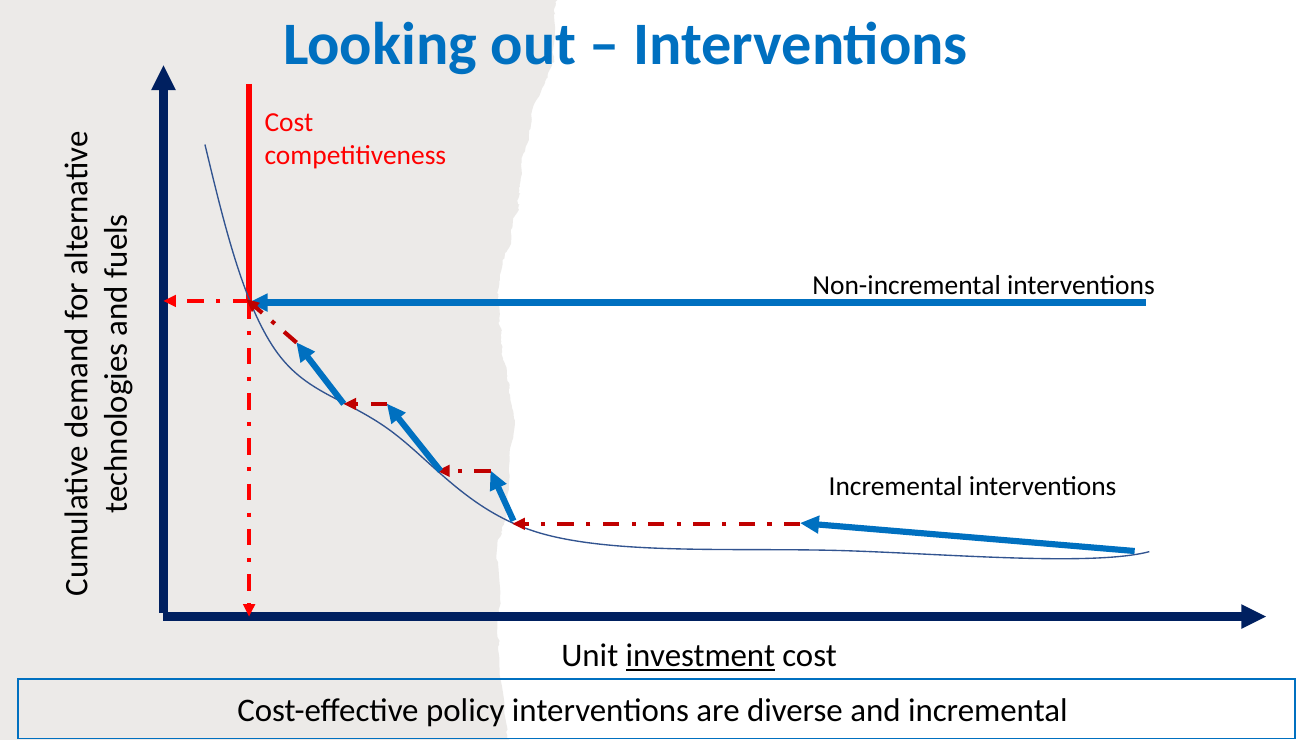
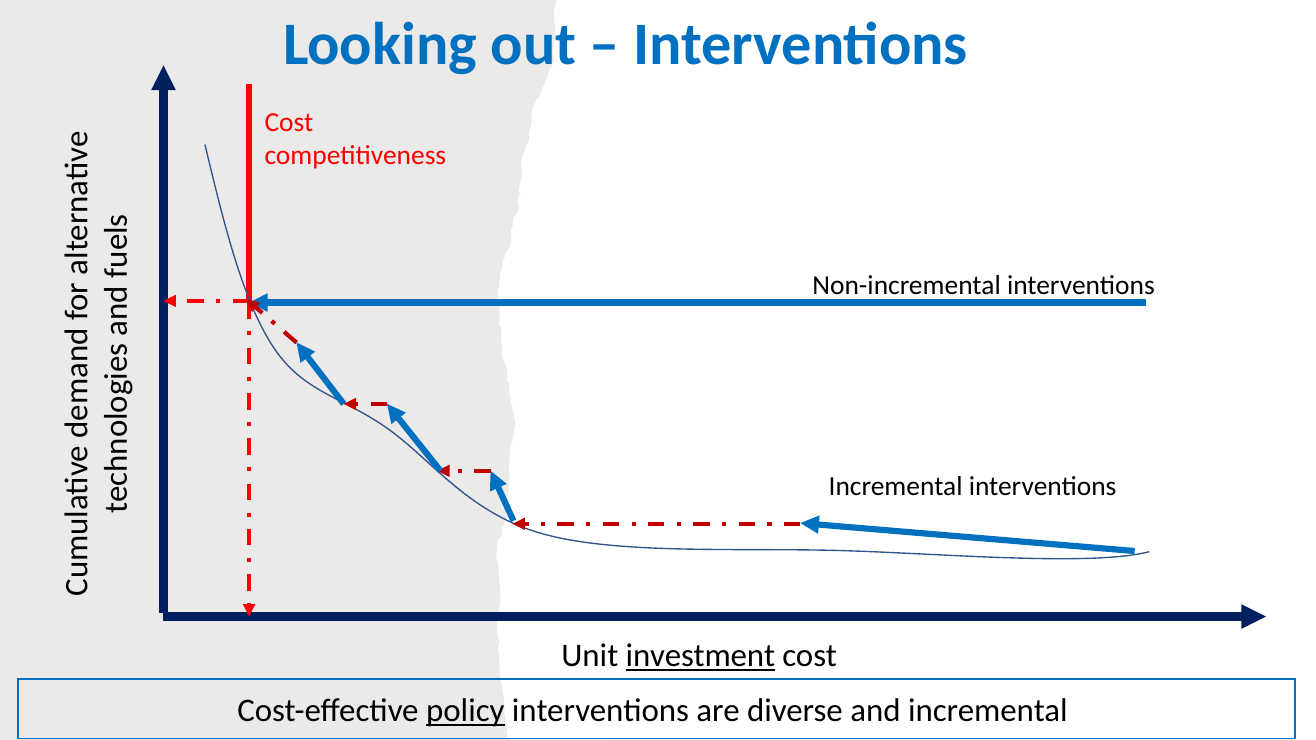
policy underline: none -> present (465, 711)
